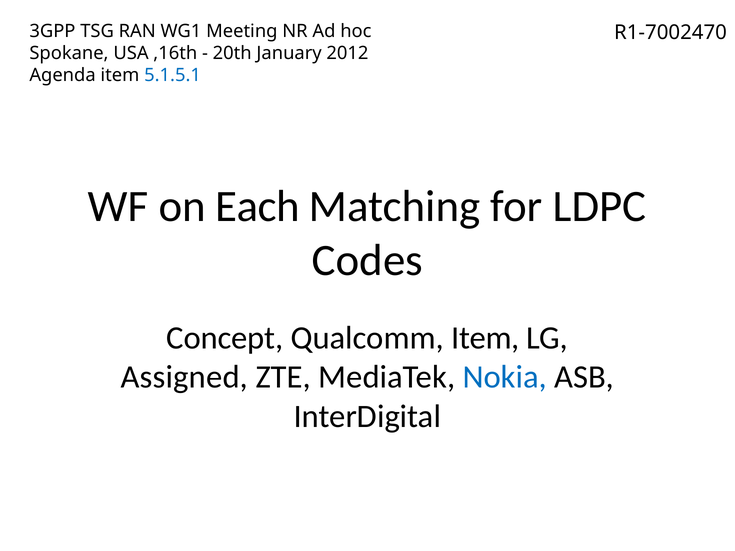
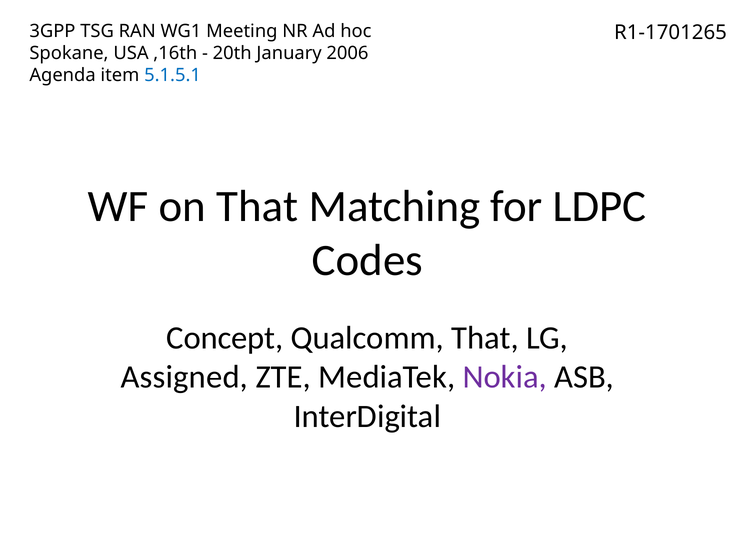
R1-7002470: R1-7002470 -> R1-1701265 (670, 32)
2012: 2012 -> 2006 (347, 53)
on Each: Each -> That (257, 206)
Qualcomm Item: Item -> That (485, 338)
Nokia colour: blue -> purple (505, 377)
